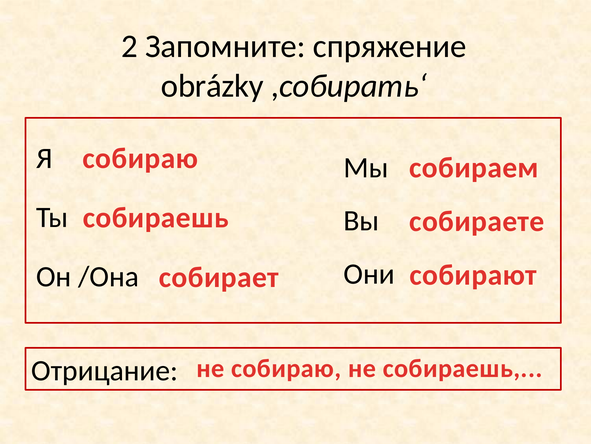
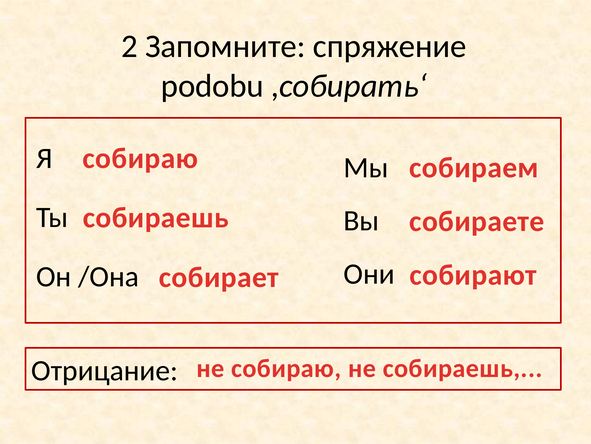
obrázky: obrázky -> podobu (212, 86)
